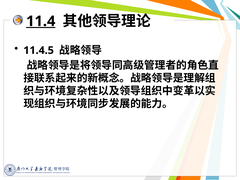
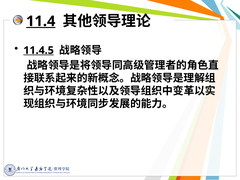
11.4.5 underline: none -> present (39, 50)
